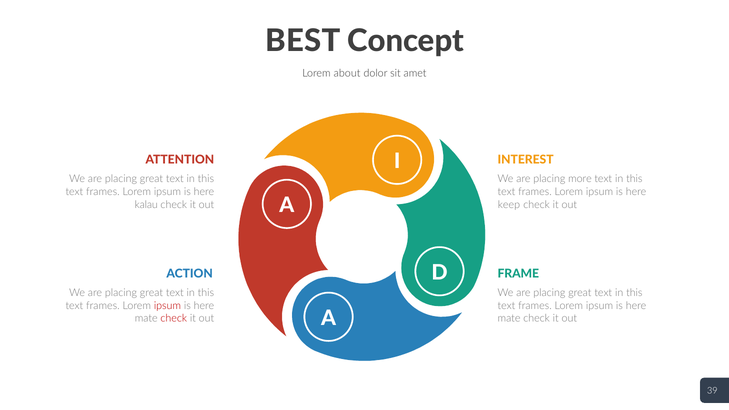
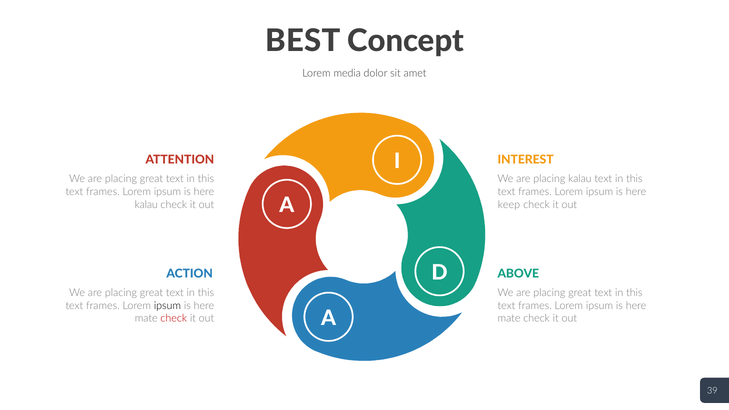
about: about -> media (347, 73)
placing more: more -> kalau (580, 179)
FRAME: FRAME -> ABOVE (518, 274)
ipsum colour: red -> black (167, 306)
